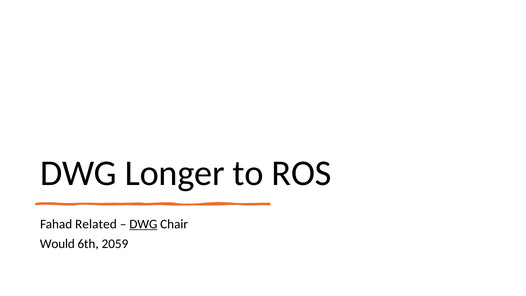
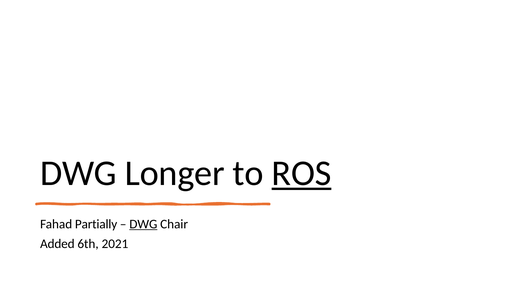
ROS underline: none -> present (302, 173)
Related: Related -> Partially (96, 224)
Would: Would -> Added (57, 244)
2059: 2059 -> 2021 (115, 244)
